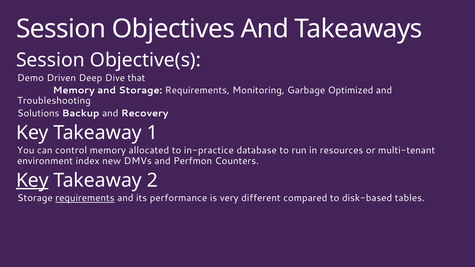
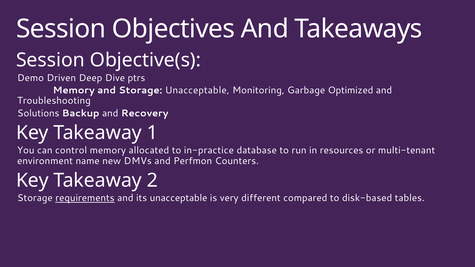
that: that -> ptrs (136, 78)
and Storage Requirements: Requirements -> Unacceptable (197, 90)
index: index -> name (88, 161)
Key underline: present -> none (32, 180)
its performance: performance -> unacceptable (179, 198)
